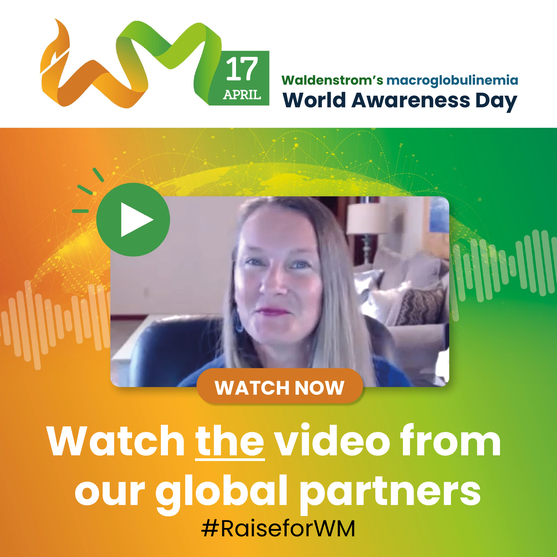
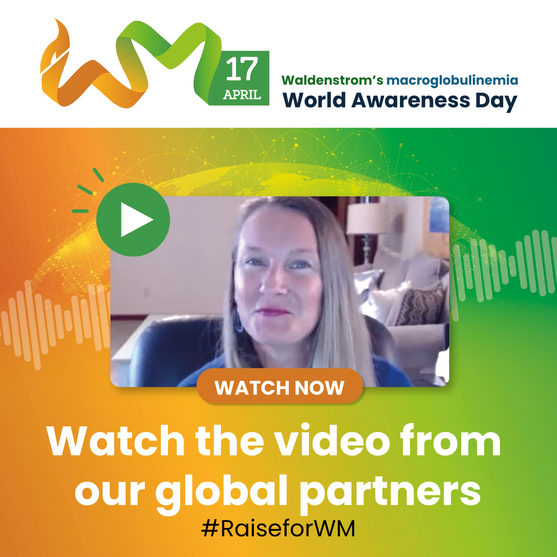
the underline: present -> none (230, 442)
